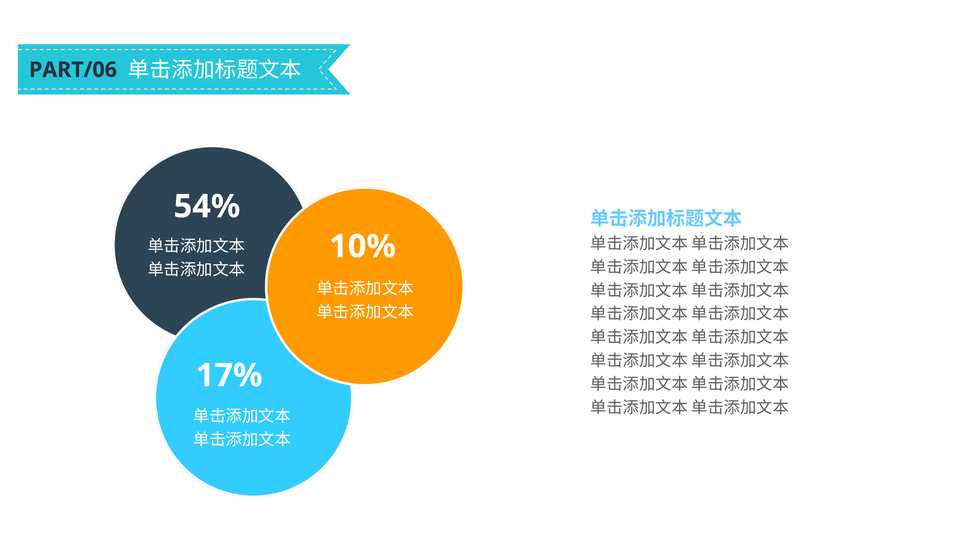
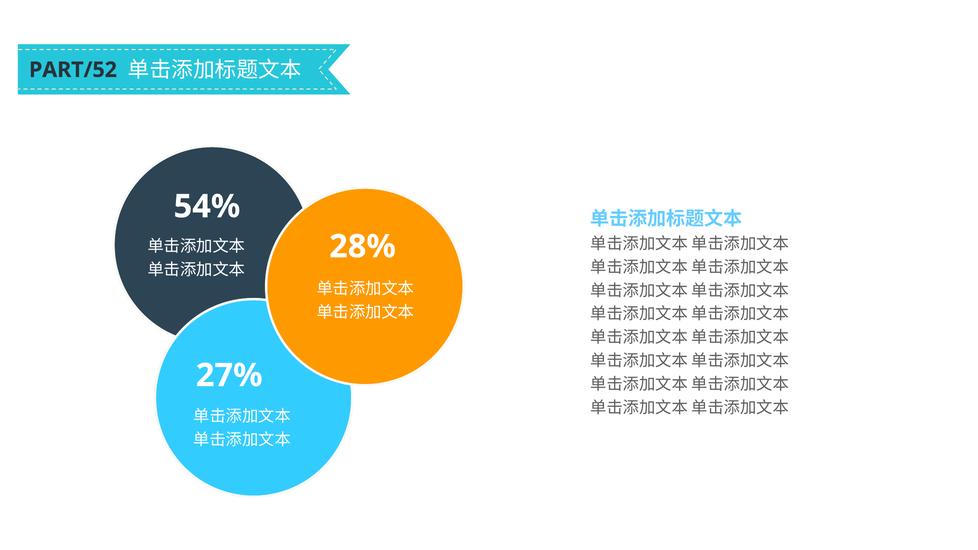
PART/06: PART/06 -> PART/52 (73, 70)
10%: 10% -> 28% (362, 247)
17%: 17% -> 27% (229, 375)
